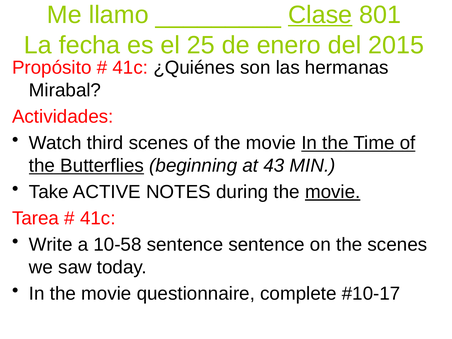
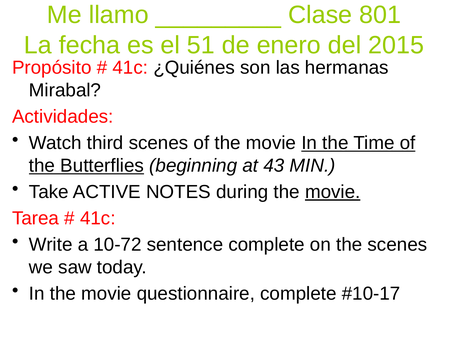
Clase underline: present -> none (320, 15)
25: 25 -> 51 (201, 45)
10-58: 10-58 -> 10-72 (117, 245)
sentence sentence: sentence -> complete (267, 245)
